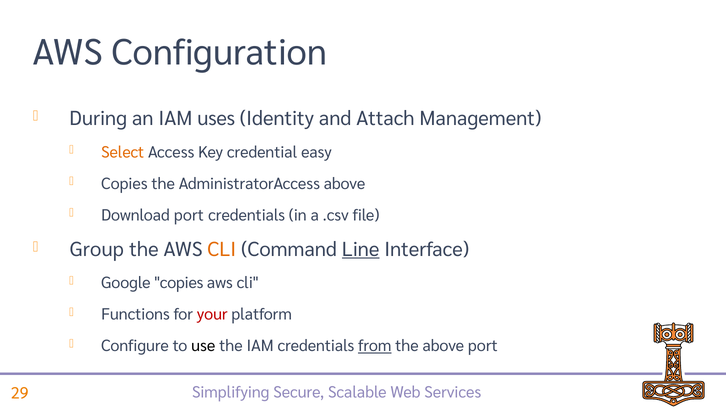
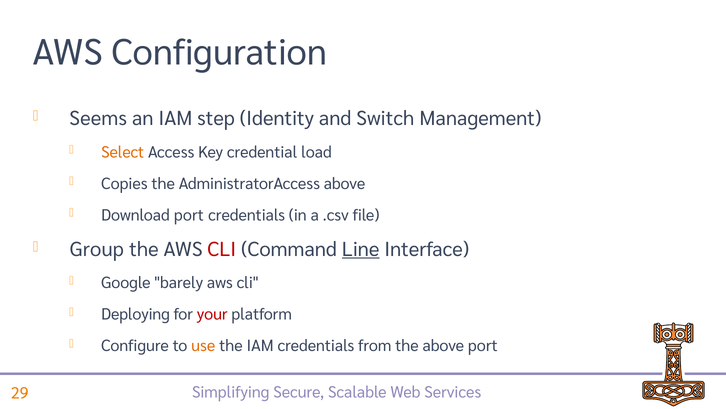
During: During -> Seems (98, 118)
uses: uses -> step (216, 118)
Attach: Attach -> Switch (385, 118)
easy: easy -> load (316, 152)
CLI colour: orange -> red (222, 249)
Google copies: copies -> barely (179, 283)
Functions: Functions -> Deploying (136, 314)
use colour: black -> orange (203, 345)
from underline: present -> none (375, 345)
